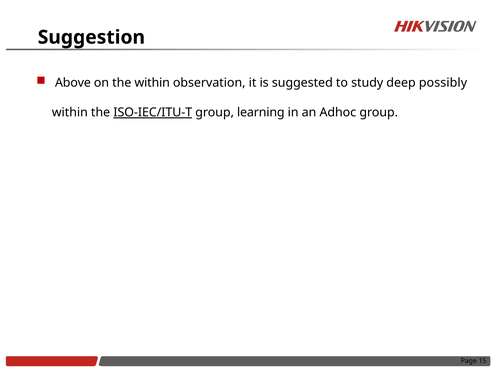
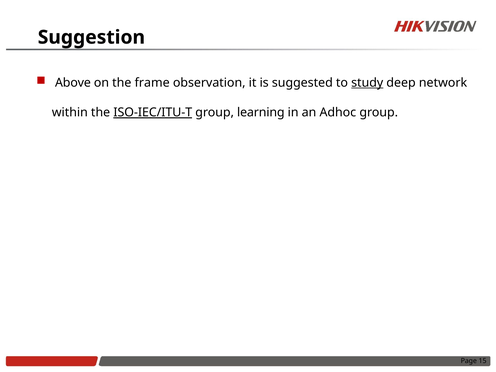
the within: within -> frame (152, 83)
study underline: none -> present (367, 83)
possibly: possibly -> network (443, 83)
